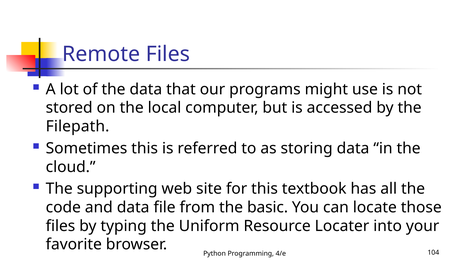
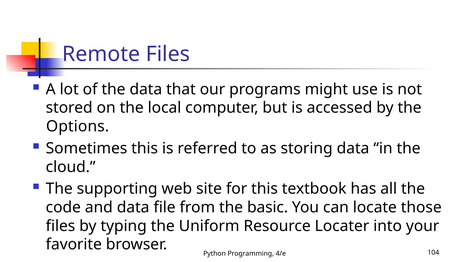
Filepath: Filepath -> Options (78, 127)
